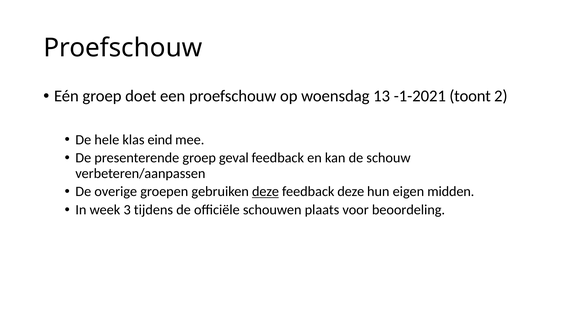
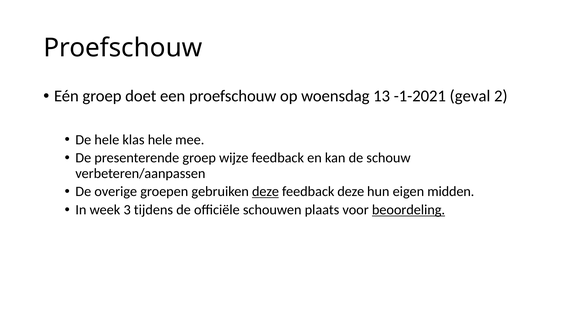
toont: toont -> geval (470, 96)
klas eind: eind -> hele (160, 140)
geval: geval -> wijze (234, 158)
beoordeling underline: none -> present (408, 210)
